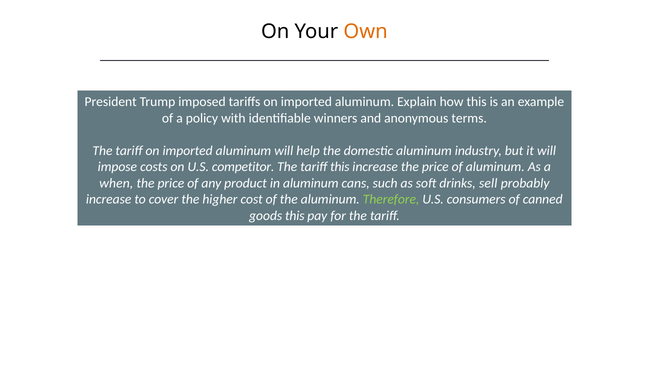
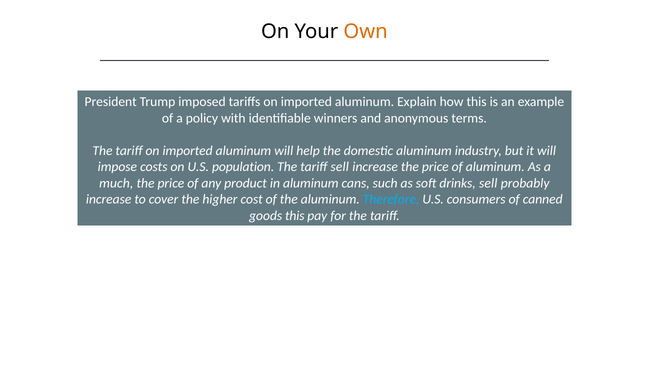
competitor: competitor -> population (243, 167)
tariff this: this -> sell (340, 167)
when: when -> much (116, 183)
Therefore colour: light green -> light blue (391, 199)
